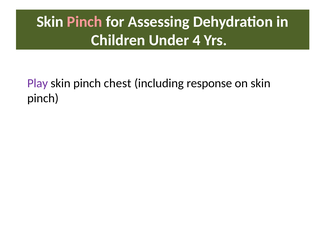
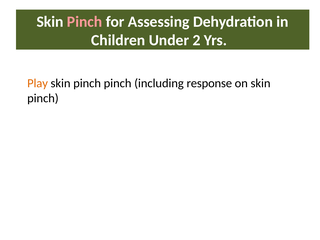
4: 4 -> 2 (196, 40)
Play colour: purple -> orange (38, 83)
pinch chest: chest -> pinch (118, 83)
